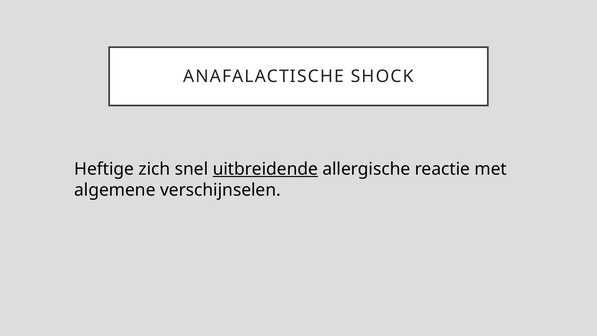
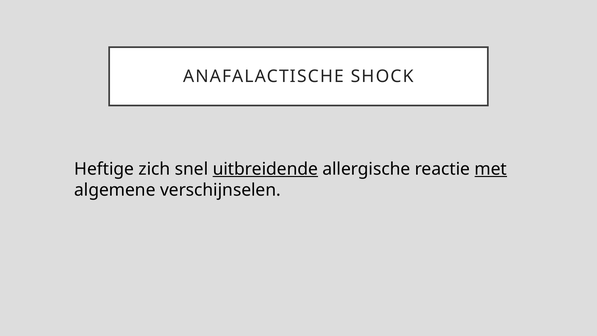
met underline: none -> present (491, 169)
